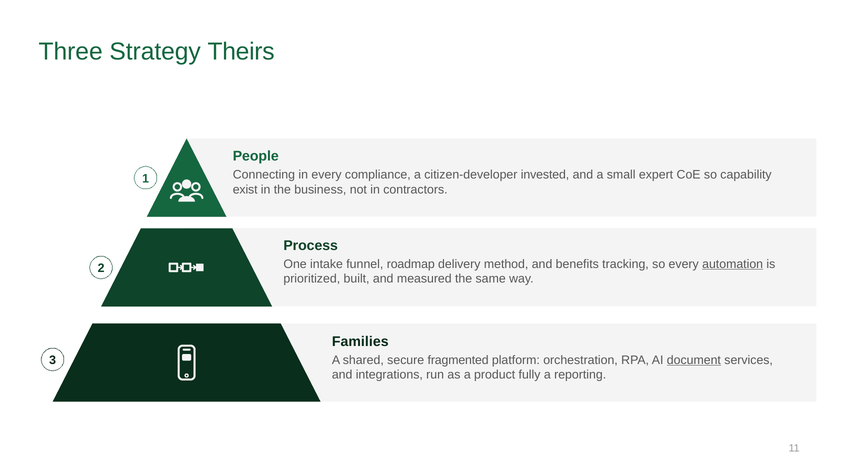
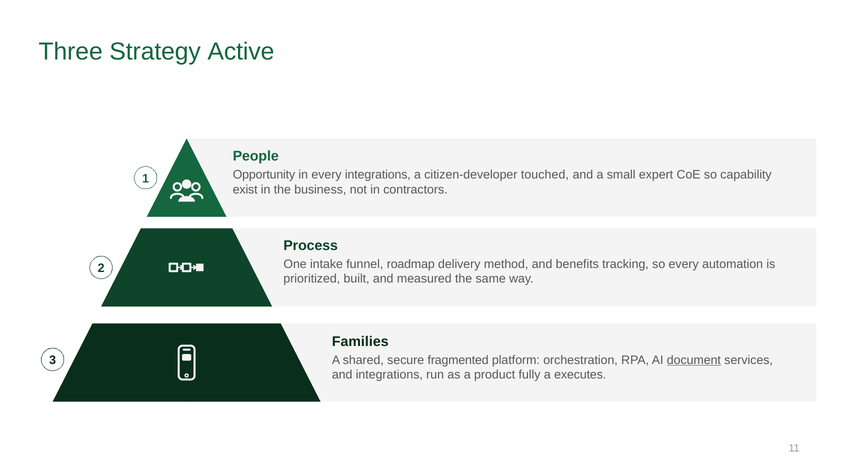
Theirs: Theirs -> Active (241, 52)
Connecting: Connecting -> Opportunity (264, 175)
every compliance: compliance -> integrations (378, 175)
invested: invested -> touched (545, 175)
automation underline: present -> none (733, 264)
reporting: reporting -> executes (580, 375)
